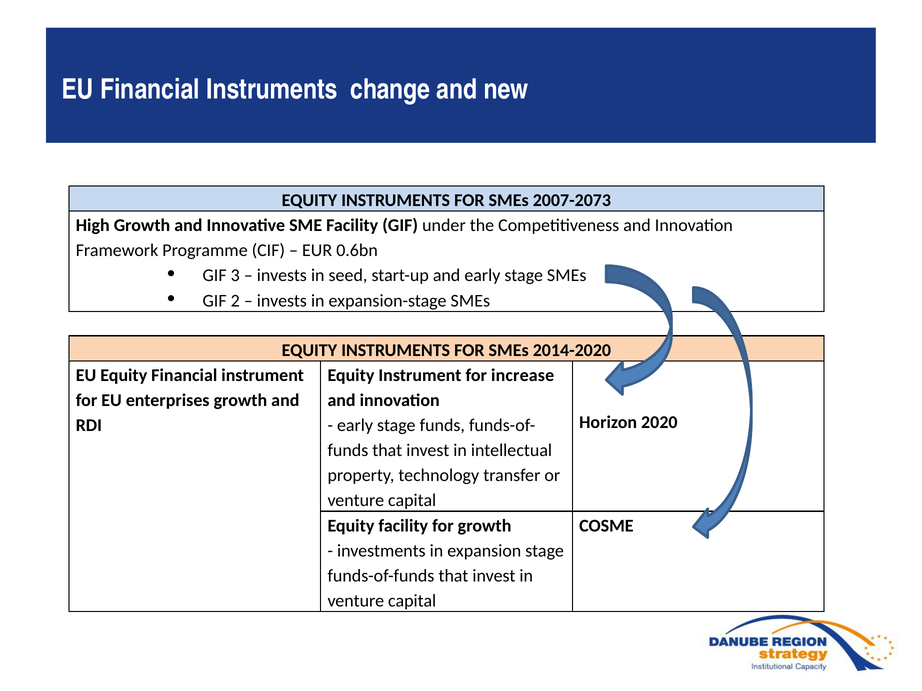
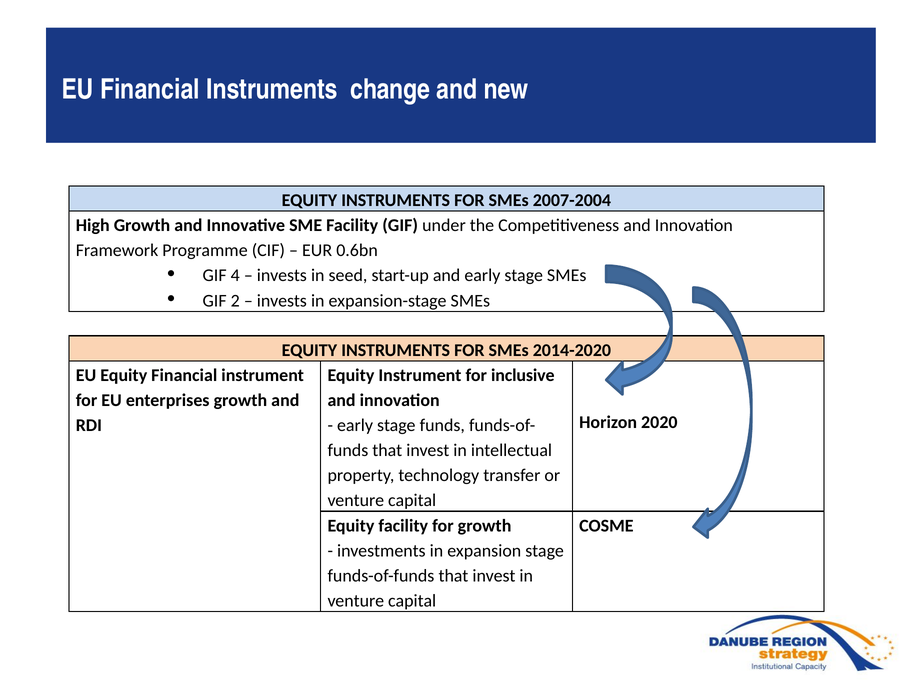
2007-2073: 2007-2073 -> 2007-2004 (572, 200)
3: 3 -> 4 (235, 276)
increase: increase -> inclusive (523, 376)
